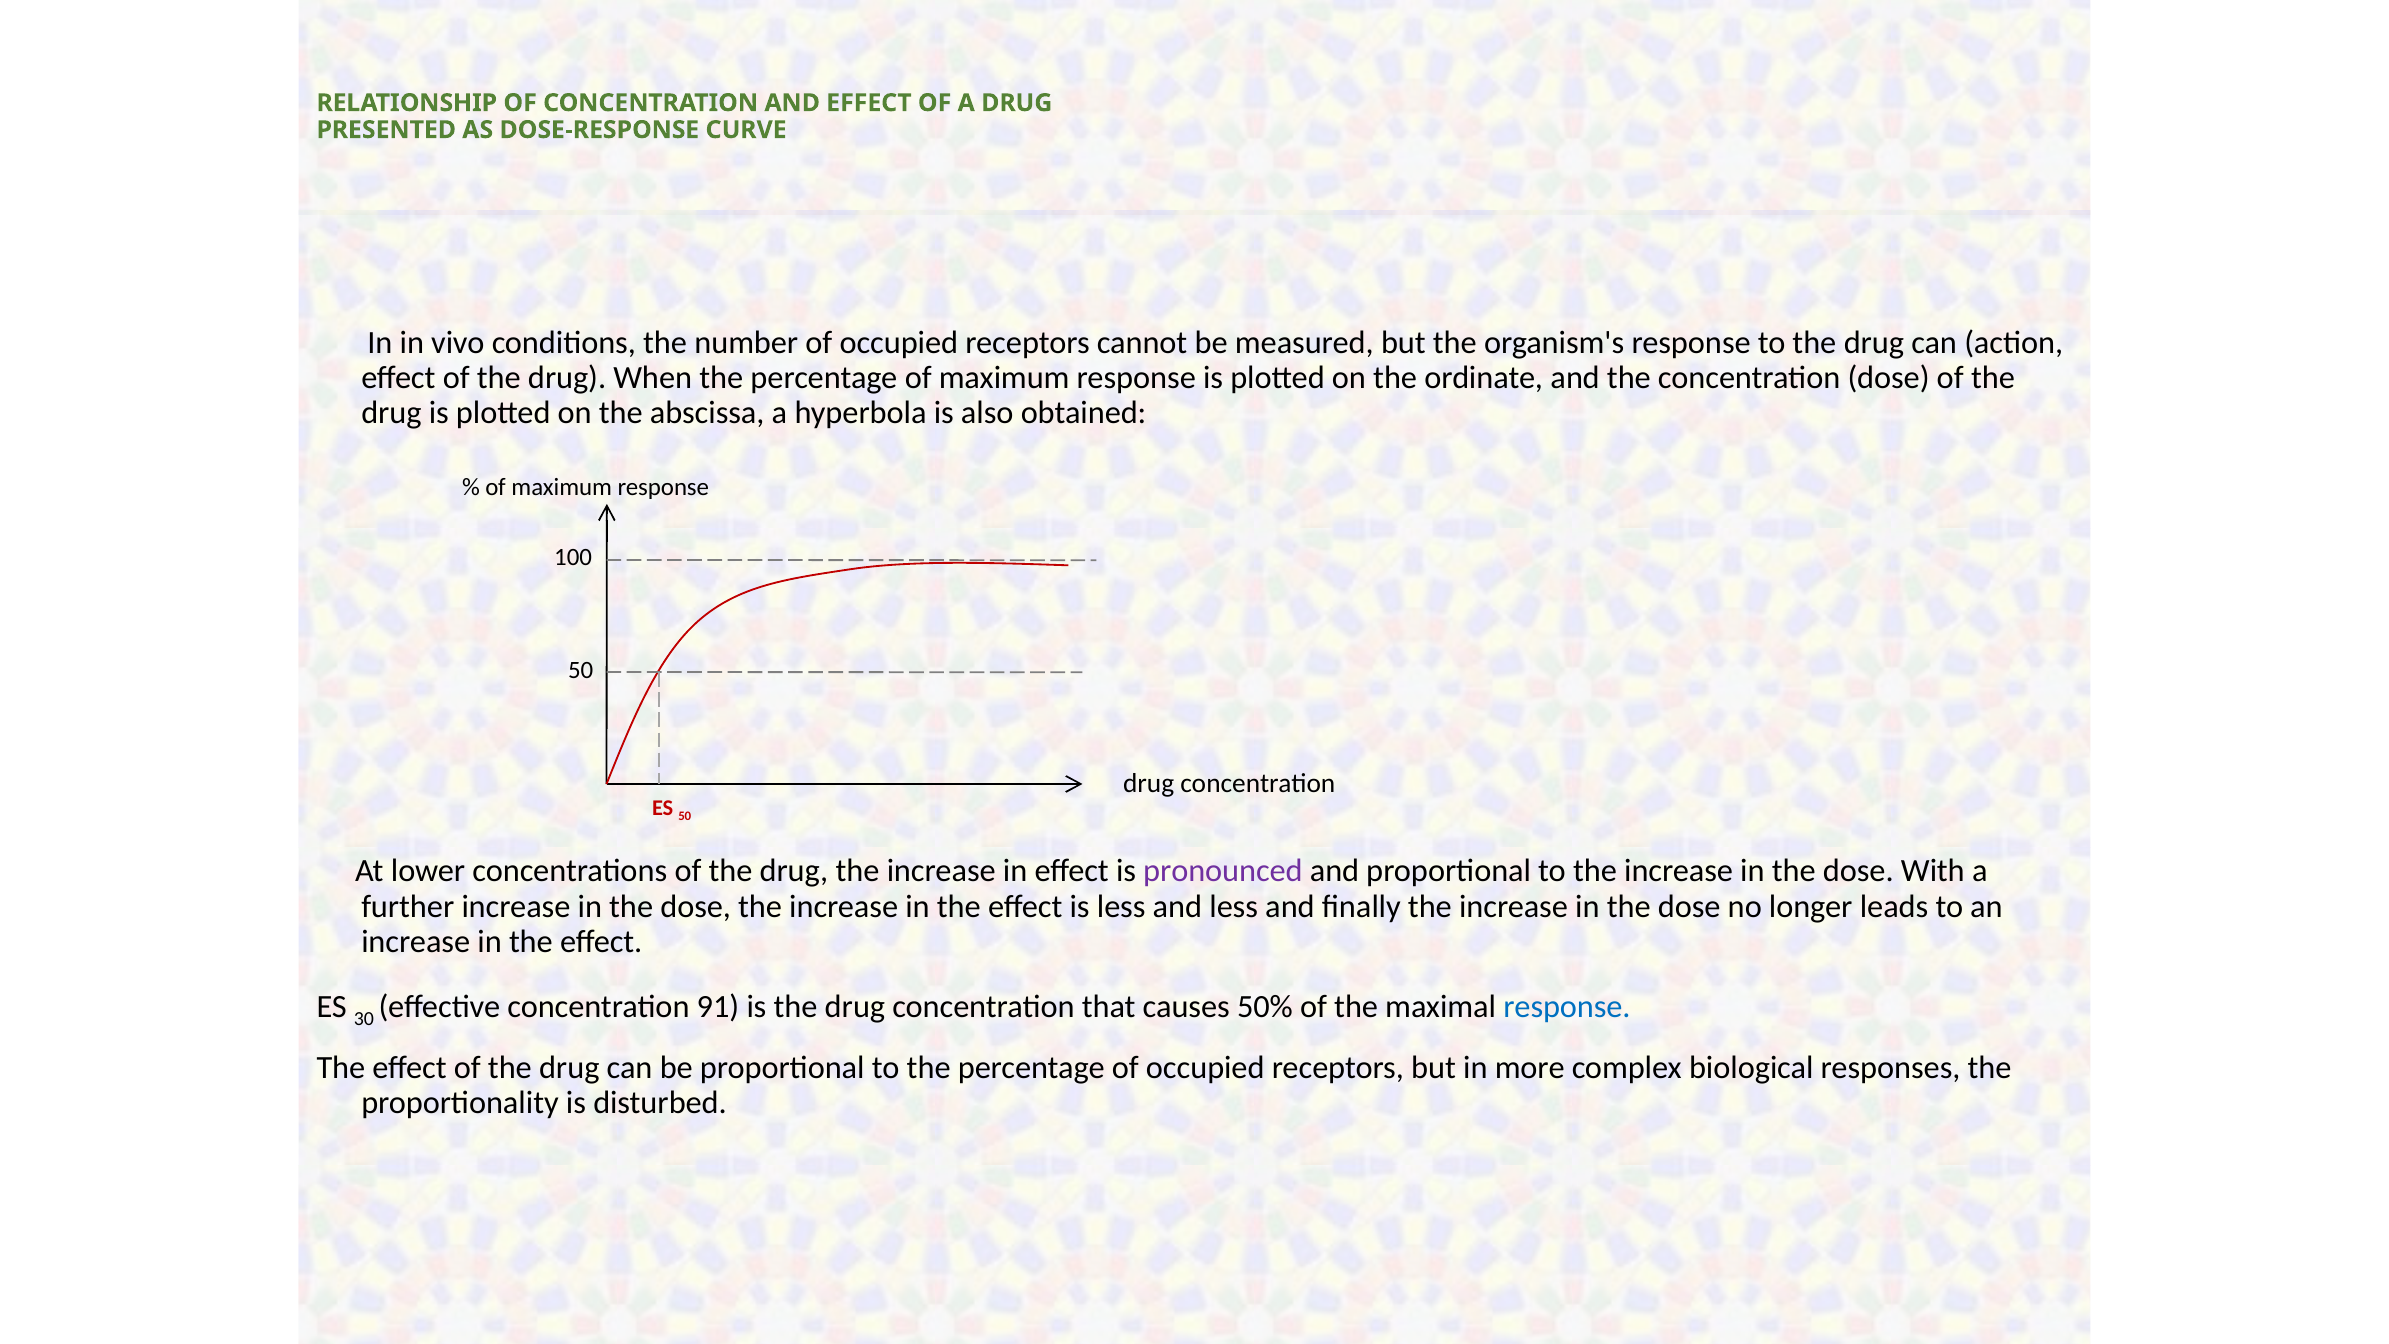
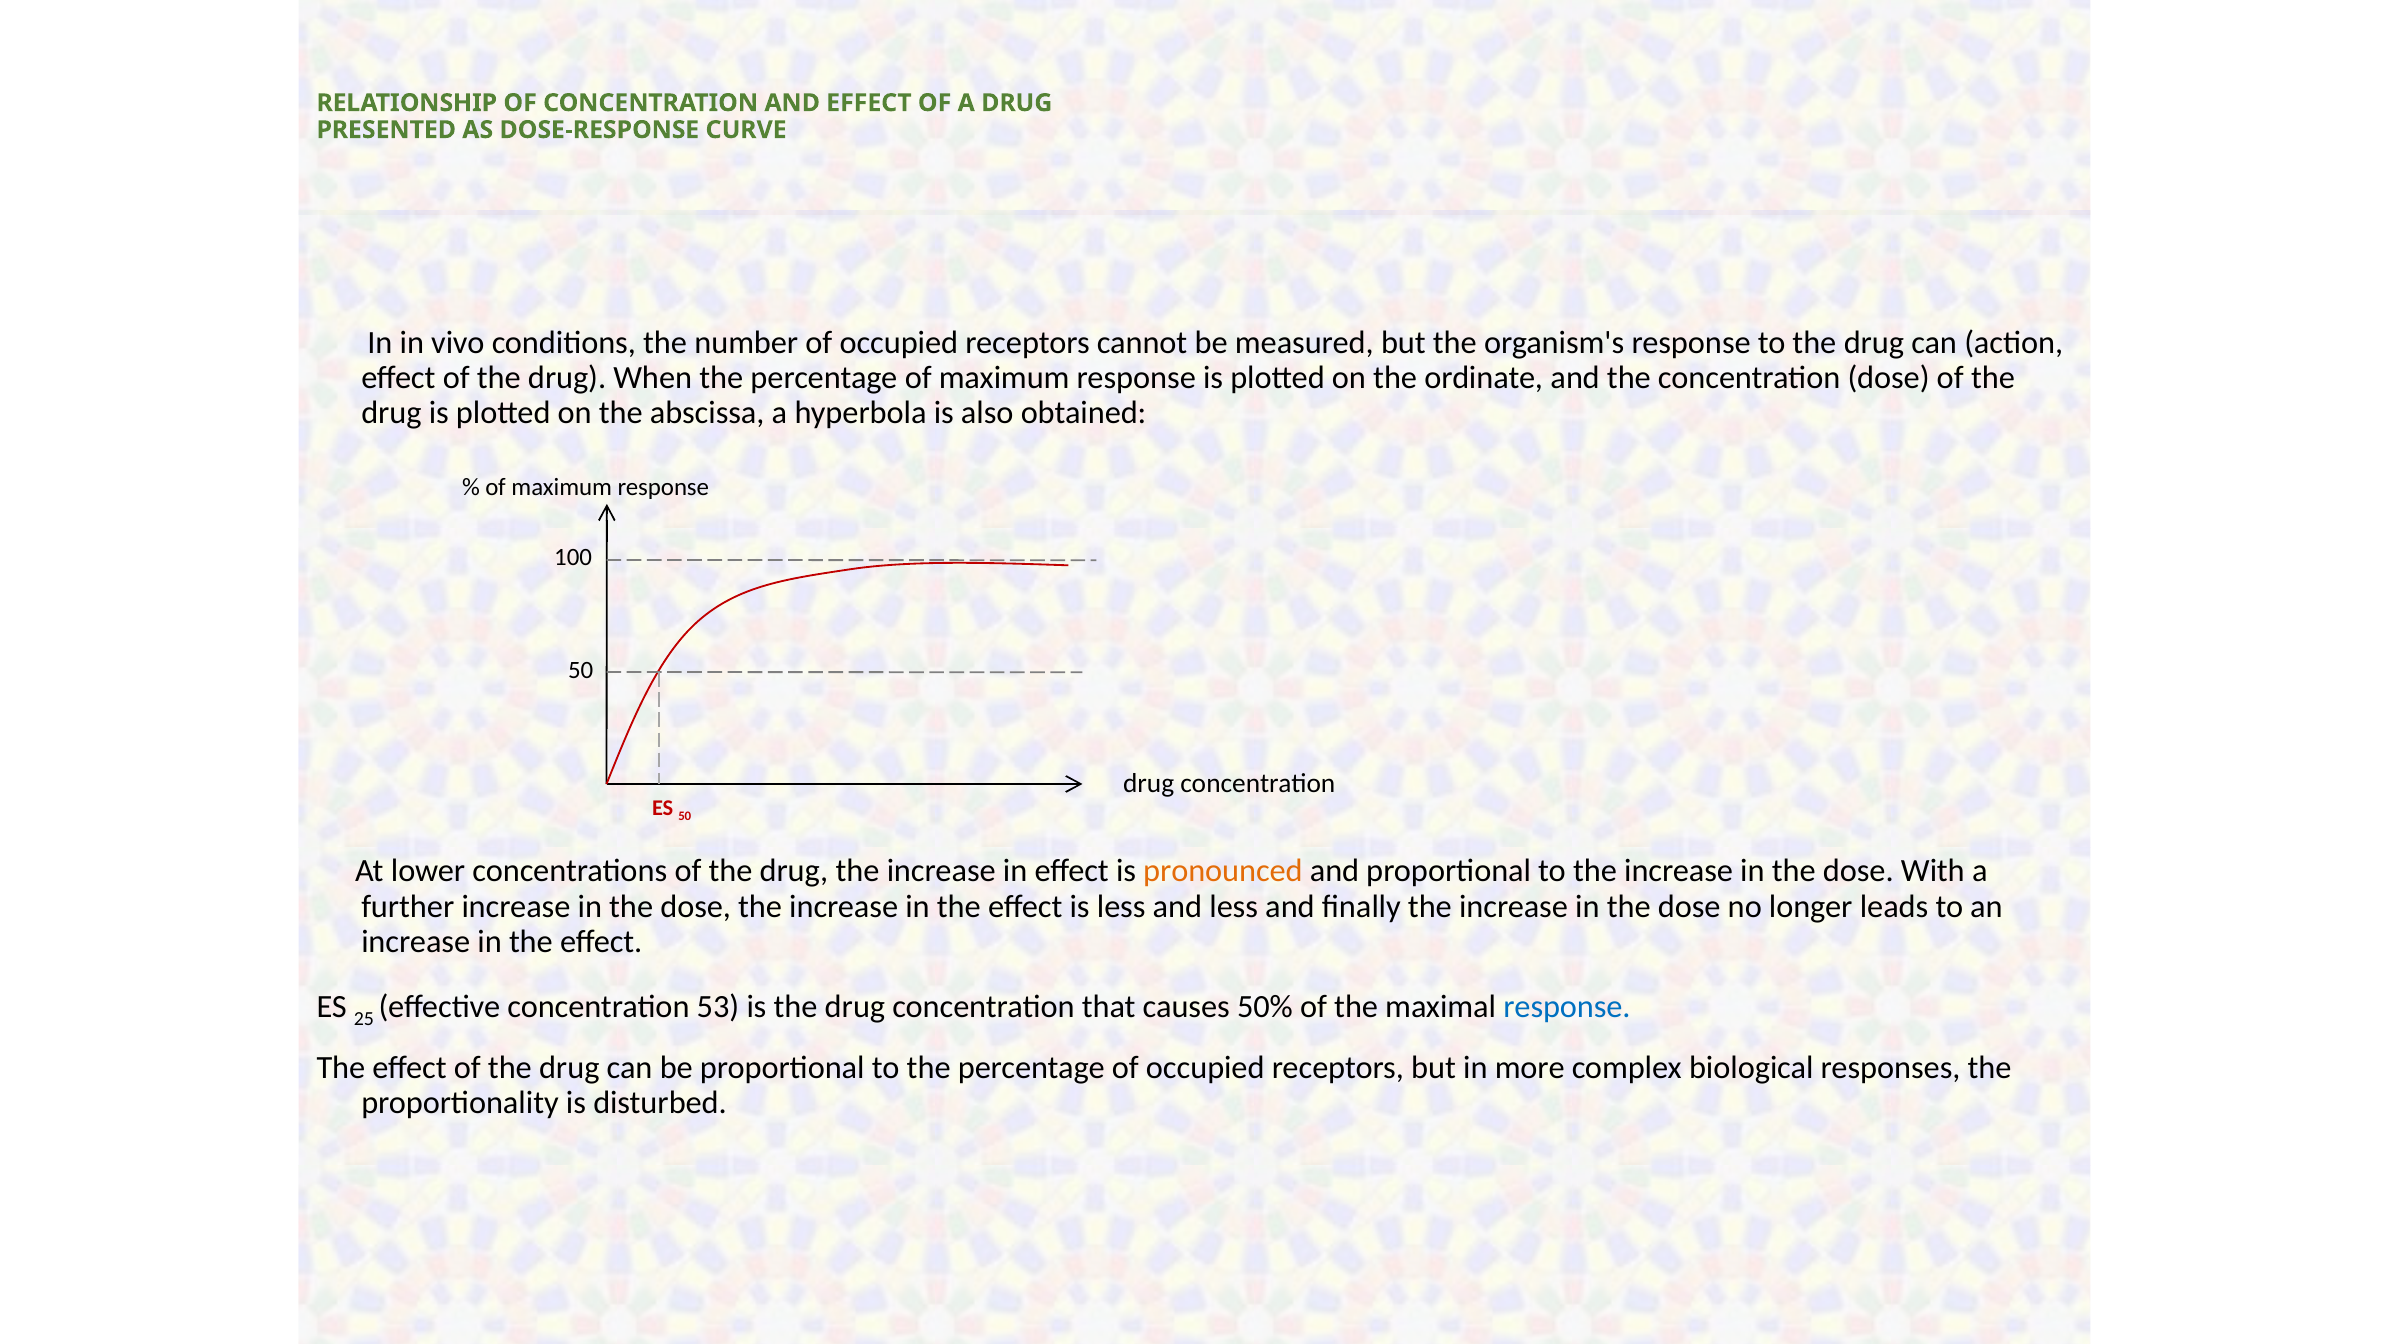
pronounced colour: purple -> orange (1223, 871)
30: 30 -> 25 (364, 1019)
91: 91 -> 53 (718, 1006)
